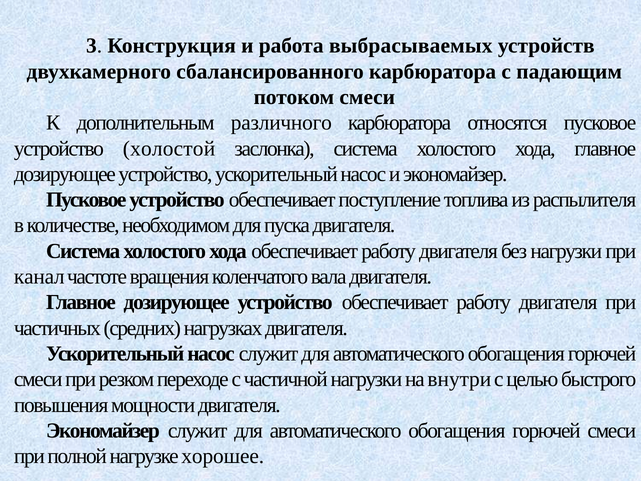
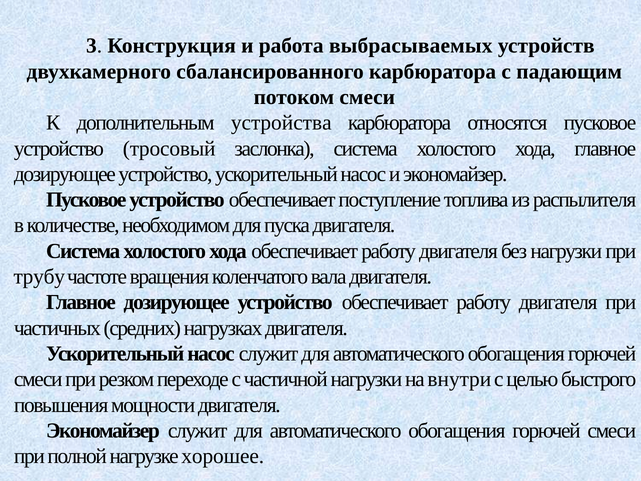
различного: различного -> устройства (281, 123)
холостой: холостой -> тросовый (169, 148)
канал: канал -> трубу (39, 277)
